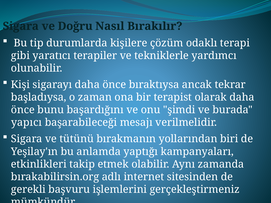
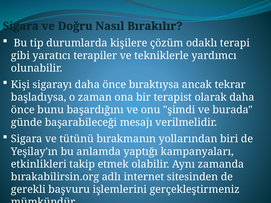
yapıcı: yapıcı -> günde (27, 123)
